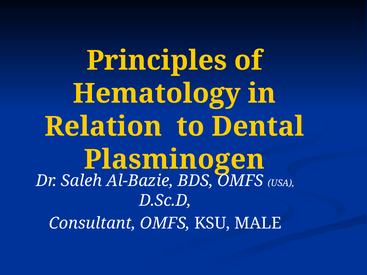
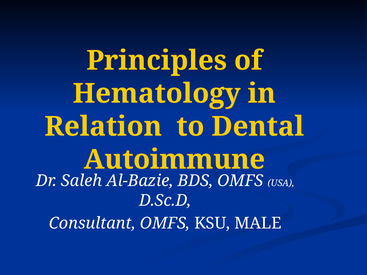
Plasminogen: Plasminogen -> Autoimmune (174, 160)
